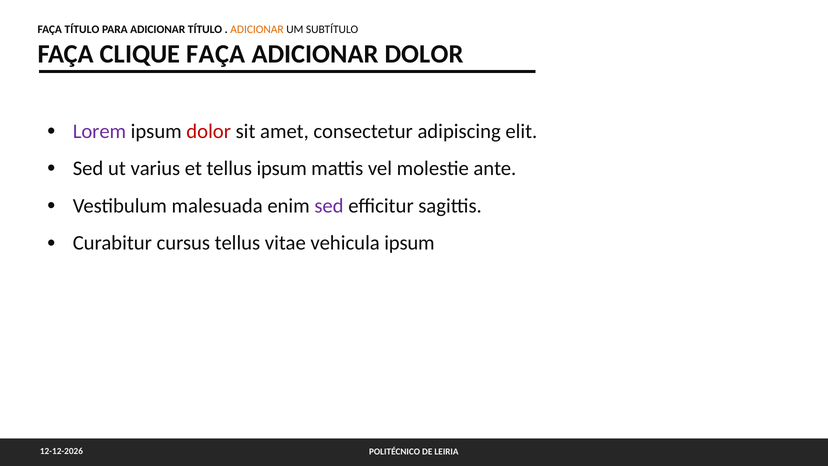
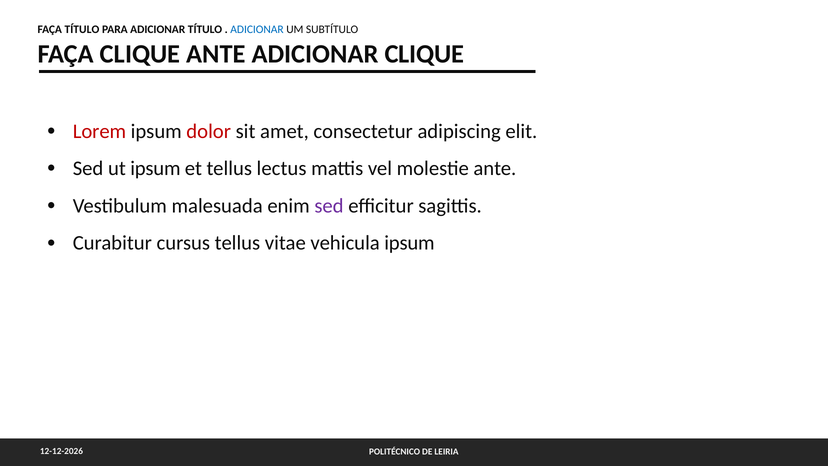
ADICIONAR colour: orange -> blue (257, 29)
CLIQUE FAÇA: FAÇA -> ANTE (216, 54)
ADICIONAR DOLOR: DOLOR -> CLIQUE (424, 54)
Lorem colour: purple -> red (99, 131)
ut varius: varius -> ipsum (155, 168)
tellus ipsum: ipsum -> lectus (282, 168)
